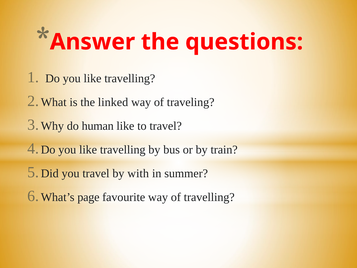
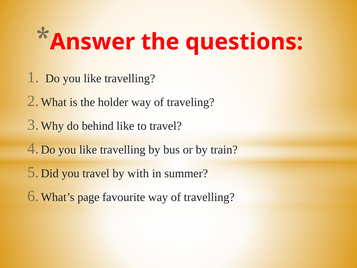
linked: linked -> holder (113, 102)
human: human -> behind (98, 126)
